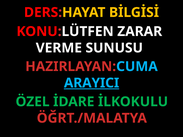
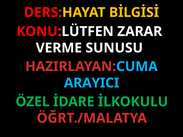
ARAYICI underline: present -> none (92, 83)
